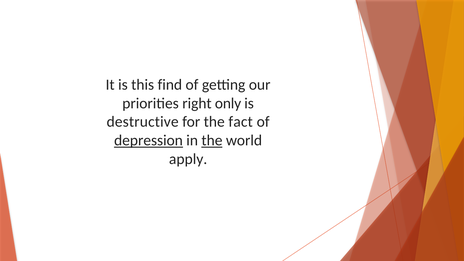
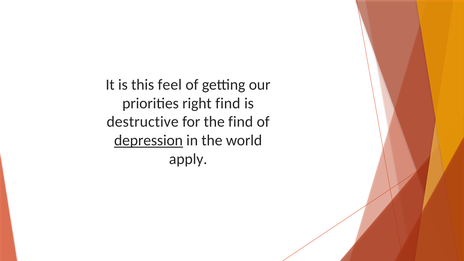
find: find -> feel (170, 85)
right only: only -> find (228, 103)
the fact: fact -> find (241, 122)
the underline: present -> none (212, 140)
